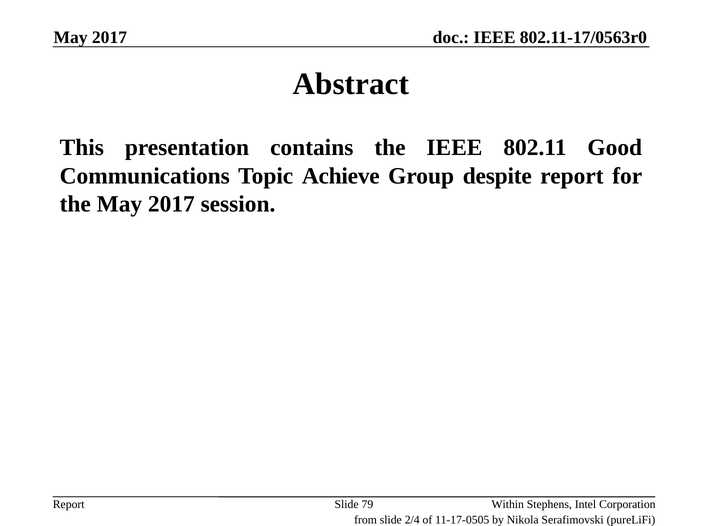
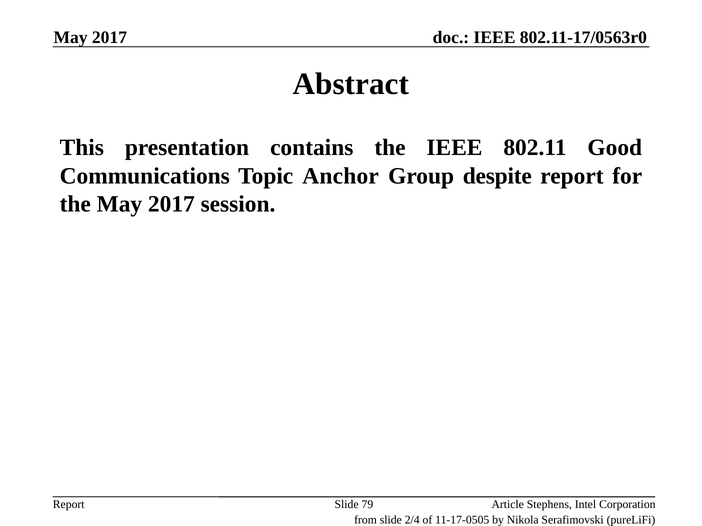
Achieve: Achieve -> Anchor (341, 176)
Within: Within -> Article (508, 505)
